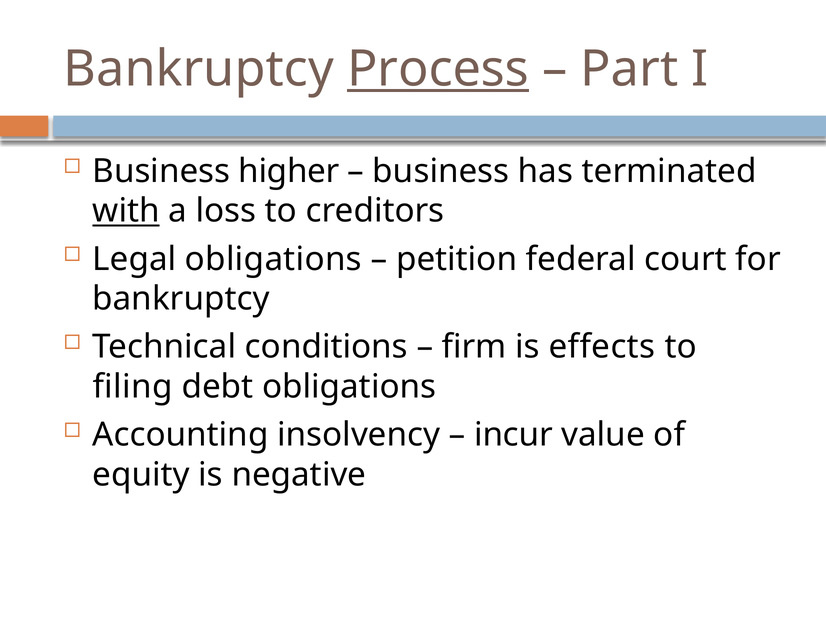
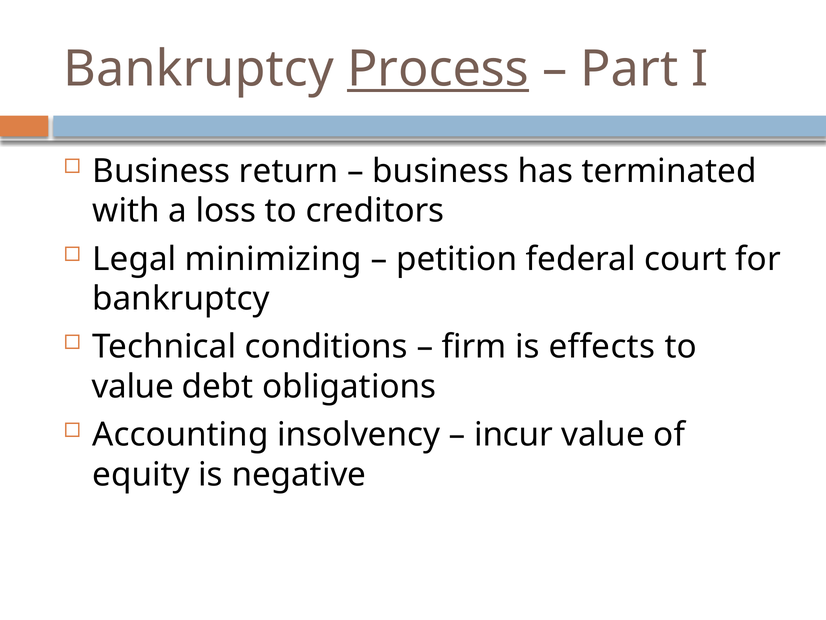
higher: higher -> return (289, 171)
with underline: present -> none (126, 211)
Legal obligations: obligations -> minimizing (273, 259)
filing: filing -> value (133, 387)
